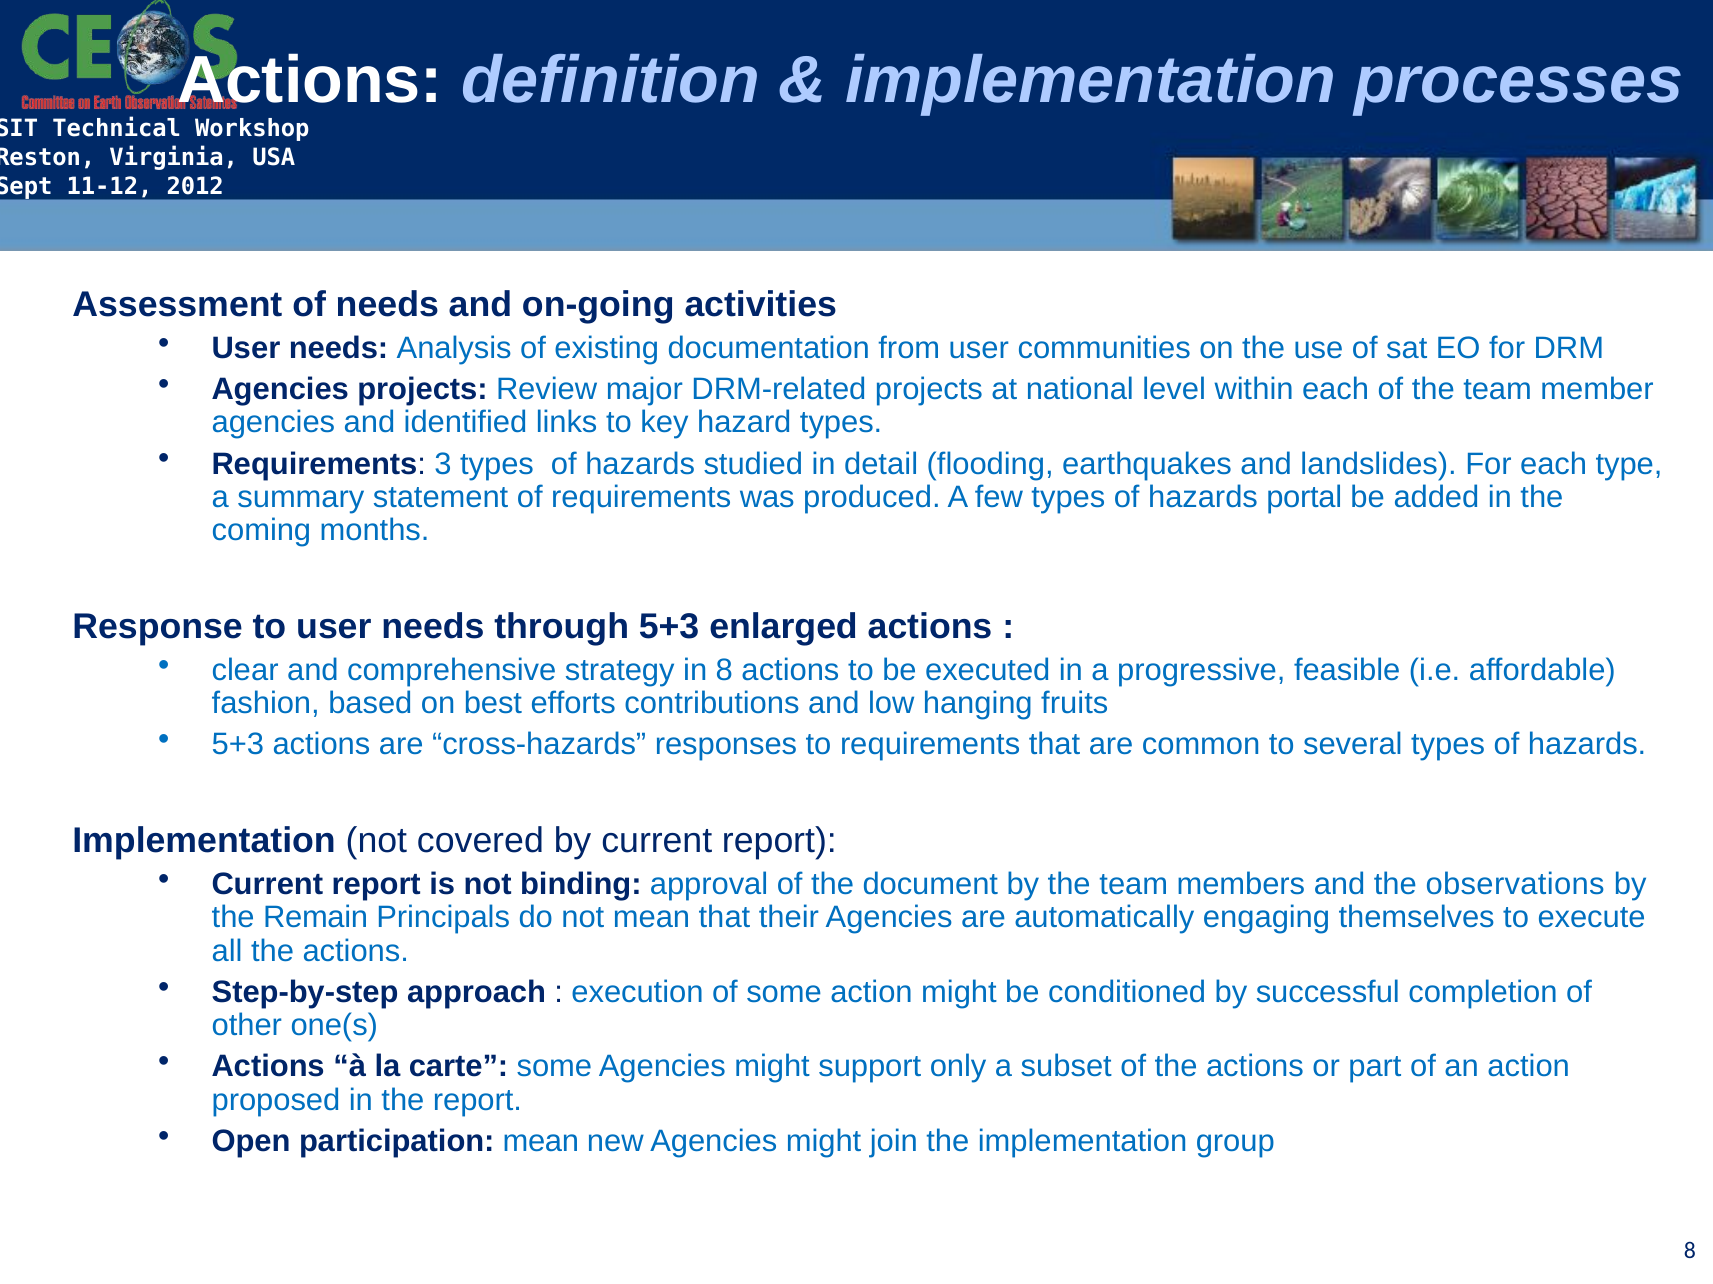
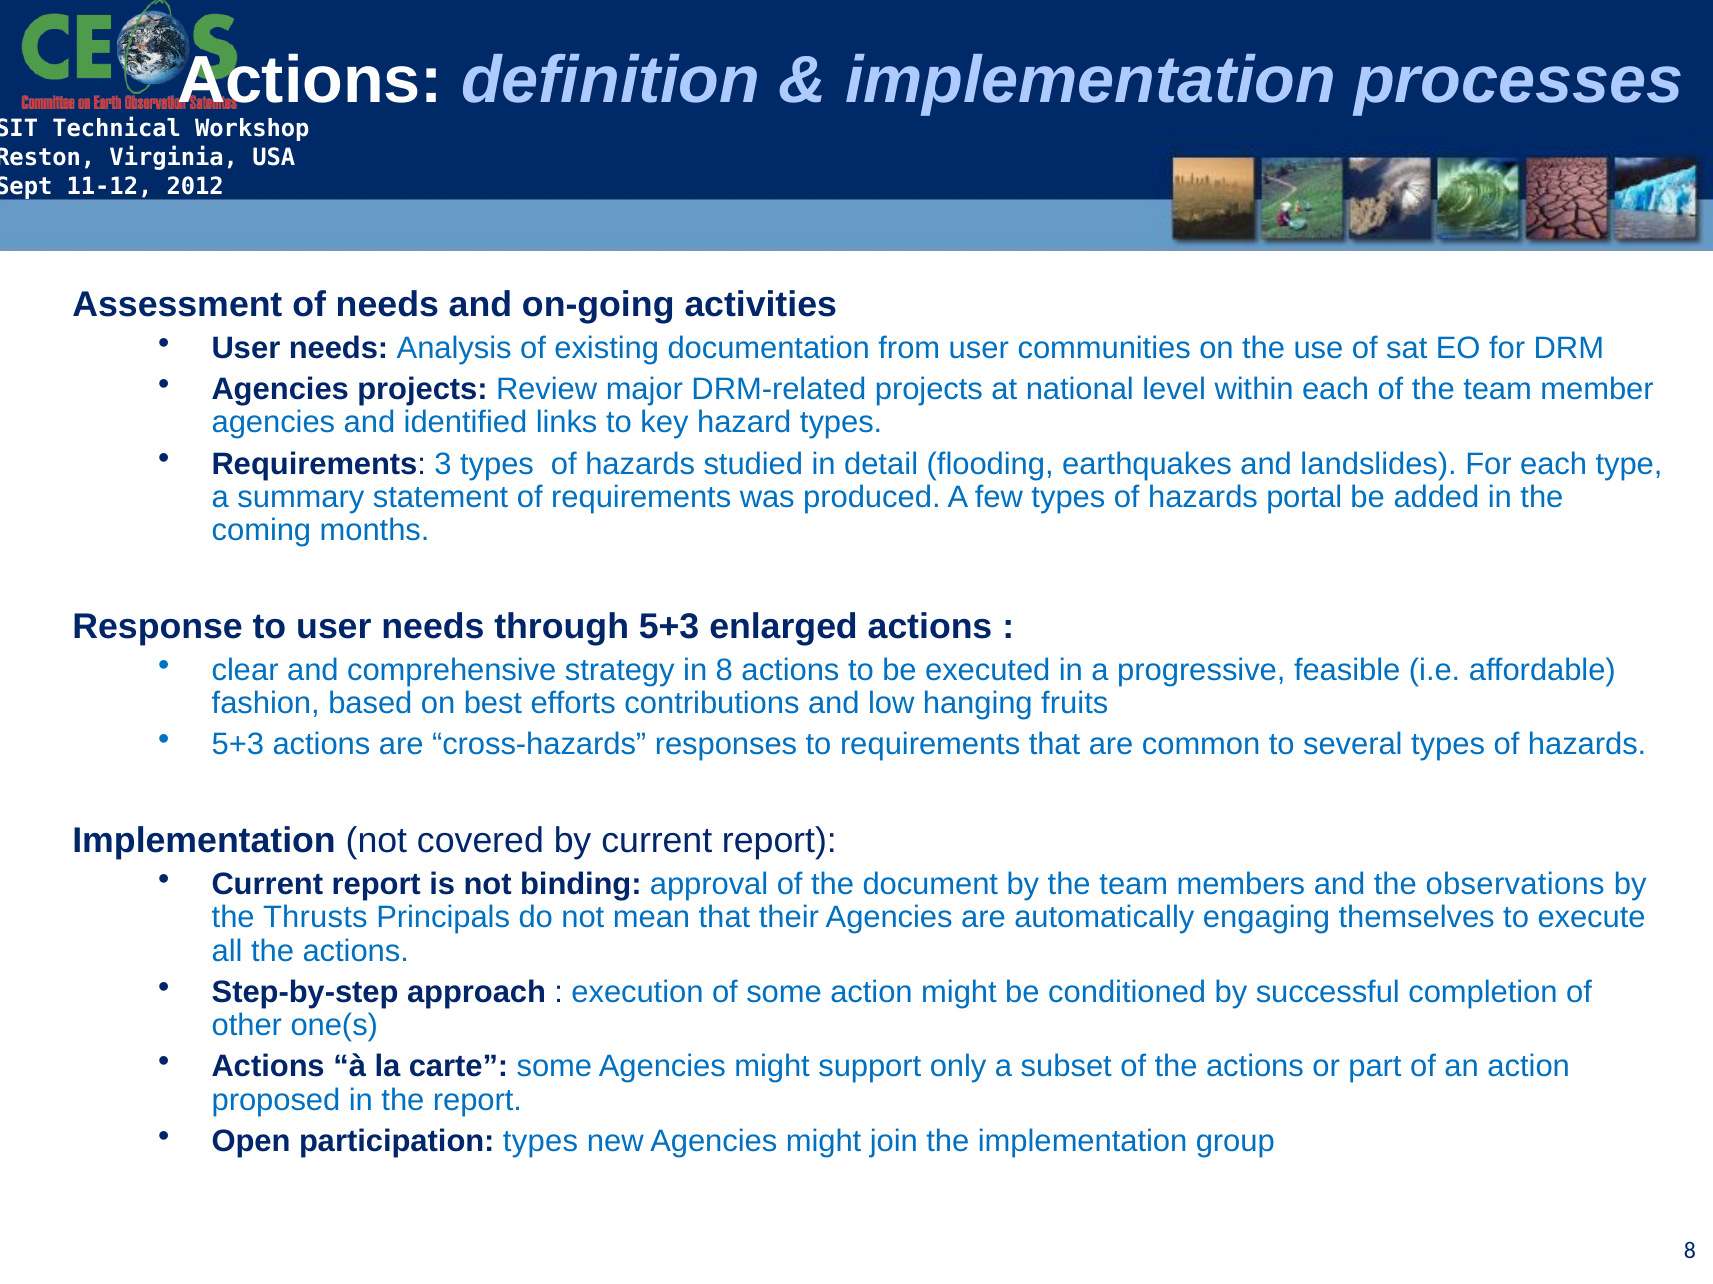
Remain: Remain -> Thrusts (315, 918)
participation mean: mean -> types (541, 1142)
